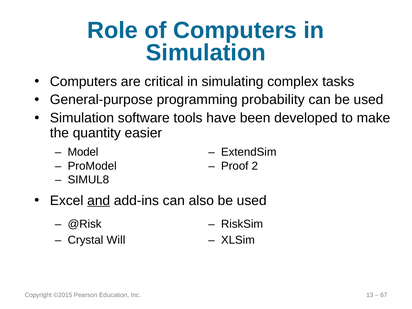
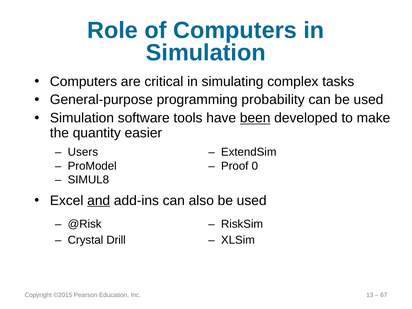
been underline: none -> present (255, 118)
Model: Model -> Users (83, 152)
2: 2 -> 0 (255, 166)
Will: Will -> Drill (116, 240)
